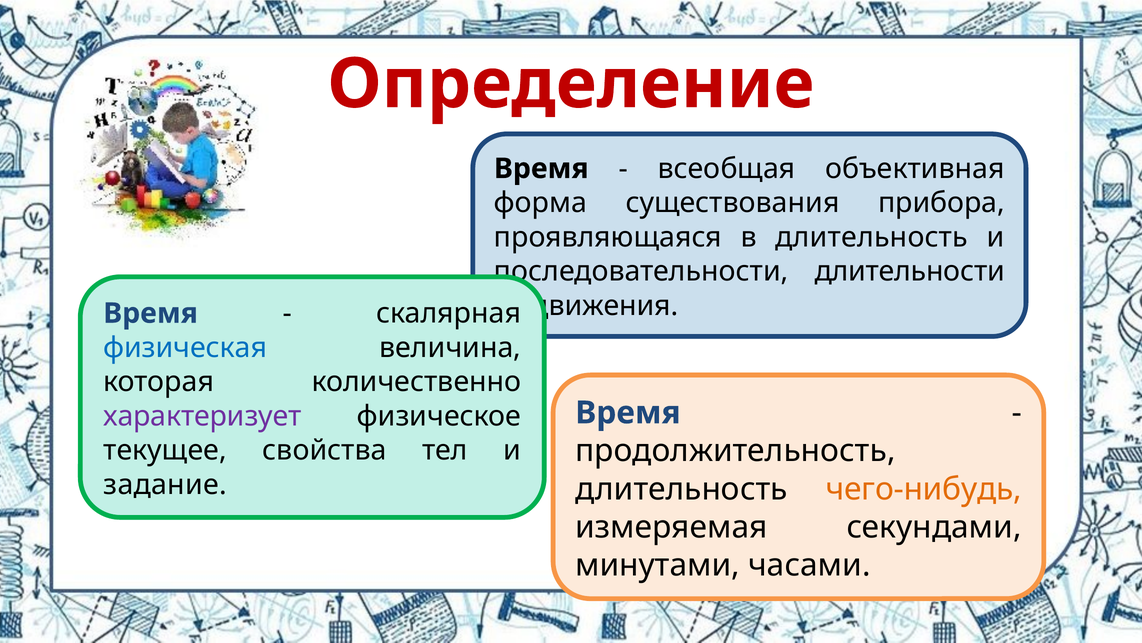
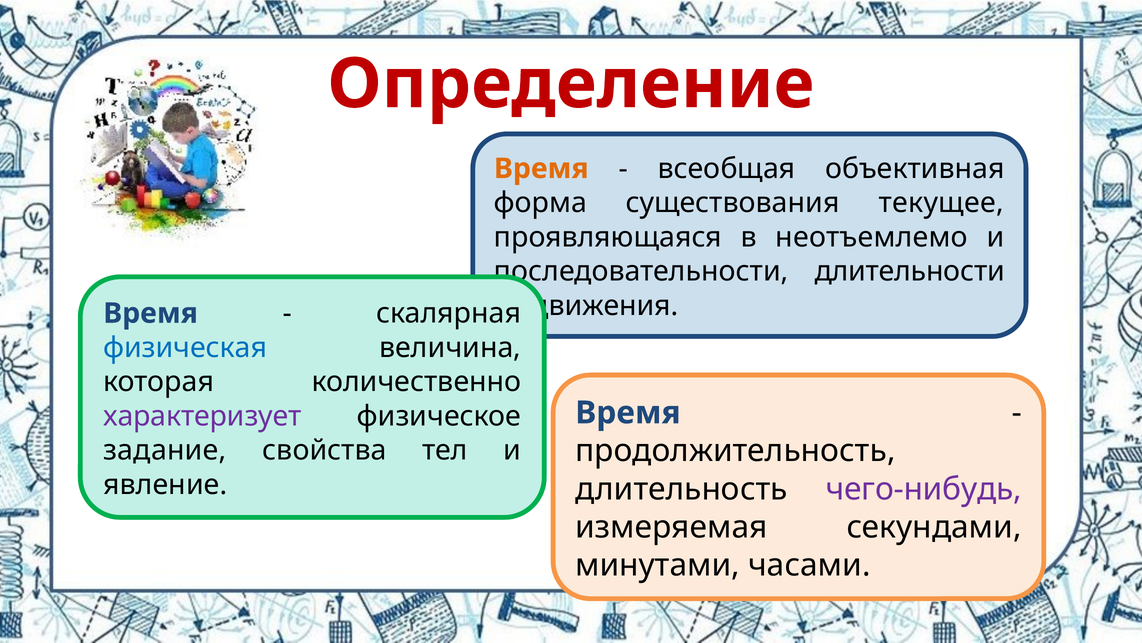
Время colour: black -> orange (541, 168)
прибора: прибора -> текущее (941, 203)
в длительность: длительность -> неотъемлемо (872, 237)
текущее: текущее -> задание (165, 450)
задание: задание -> явление (165, 484)
чего-нибудь colour: orange -> purple (924, 489)
